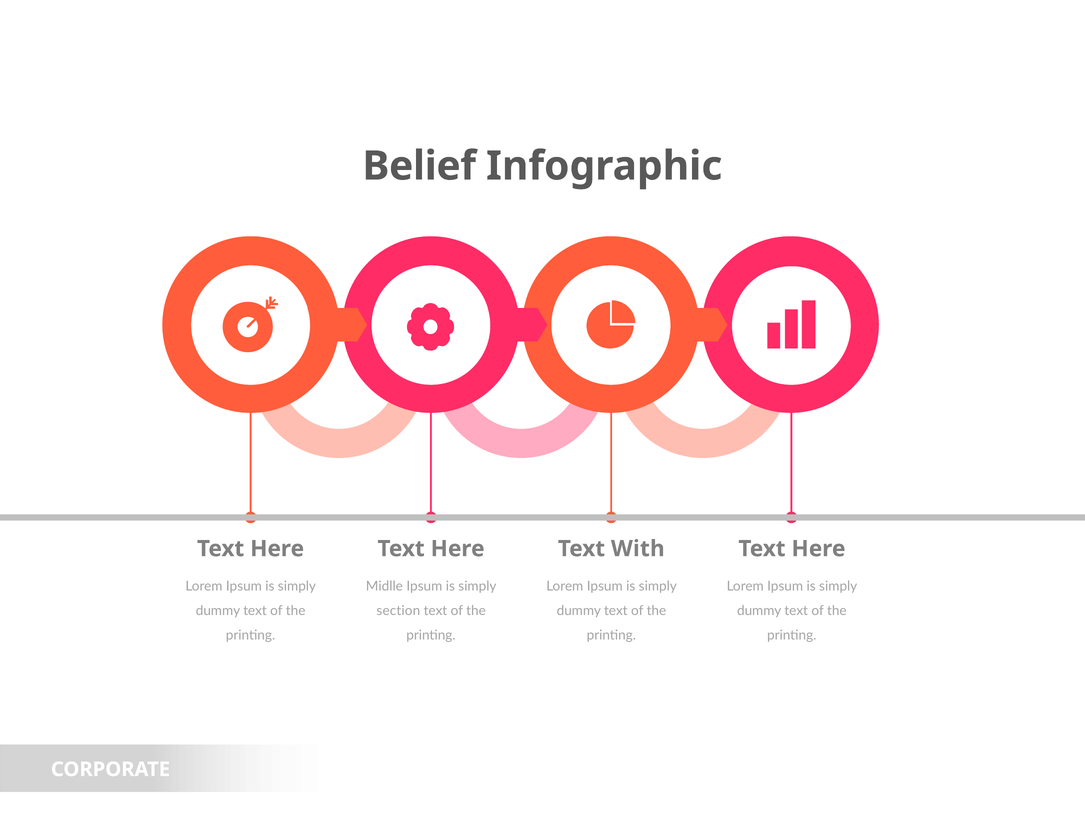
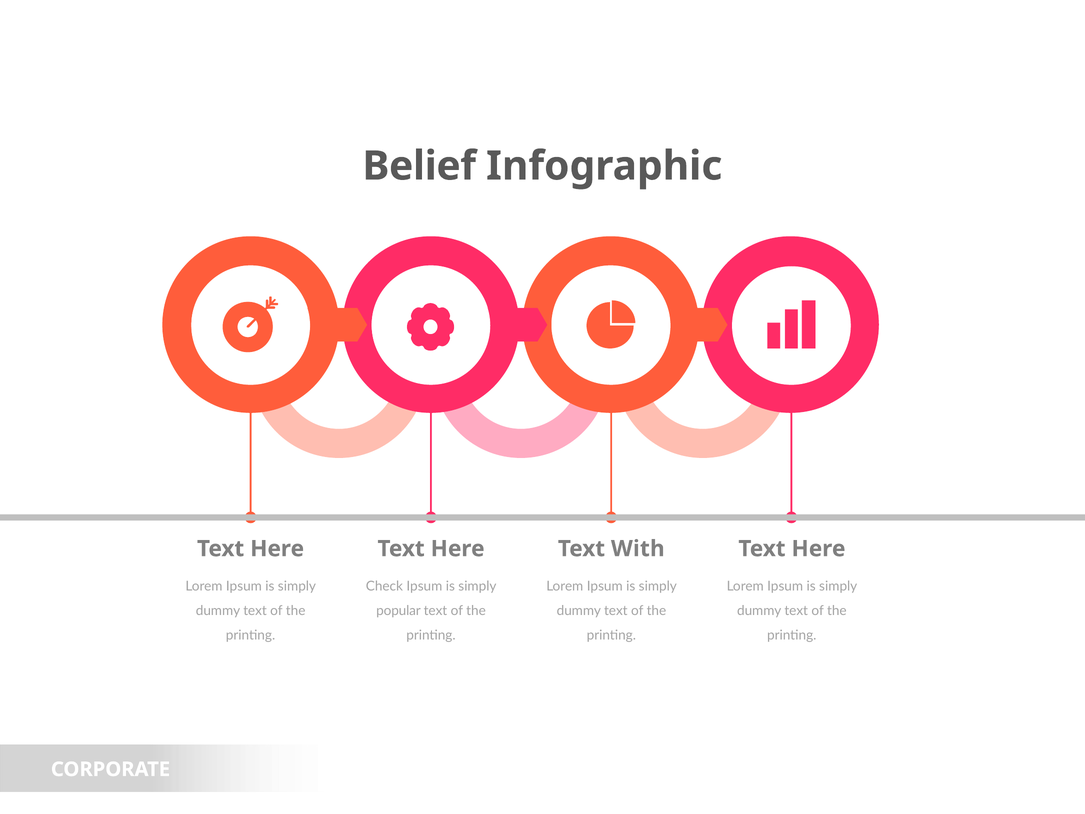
Midlle: Midlle -> Check (384, 586)
section: section -> popular (398, 611)
